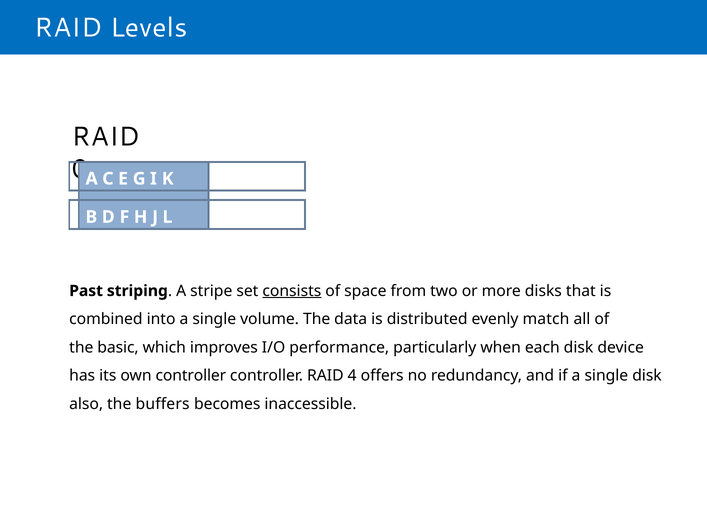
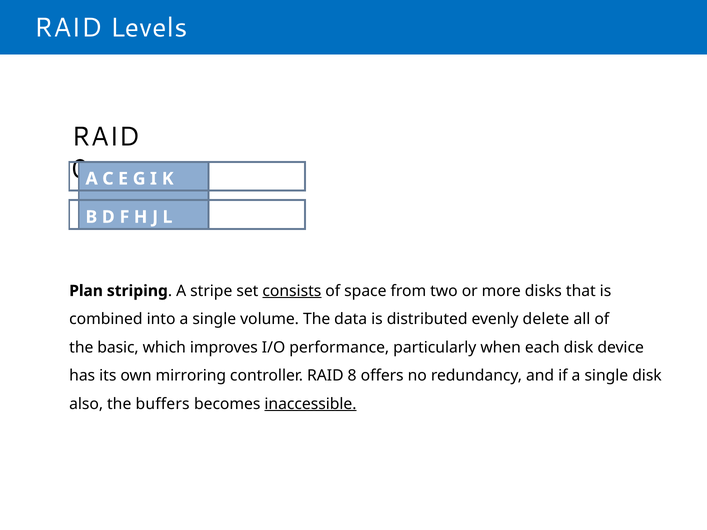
Past: Past -> Plan (86, 291)
match: match -> delete (546, 319)
own controller: controller -> mirroring (191, 376)
4: 4 -> 8 (352, 376)
inaccessible underline: none -> present (310, 404)
